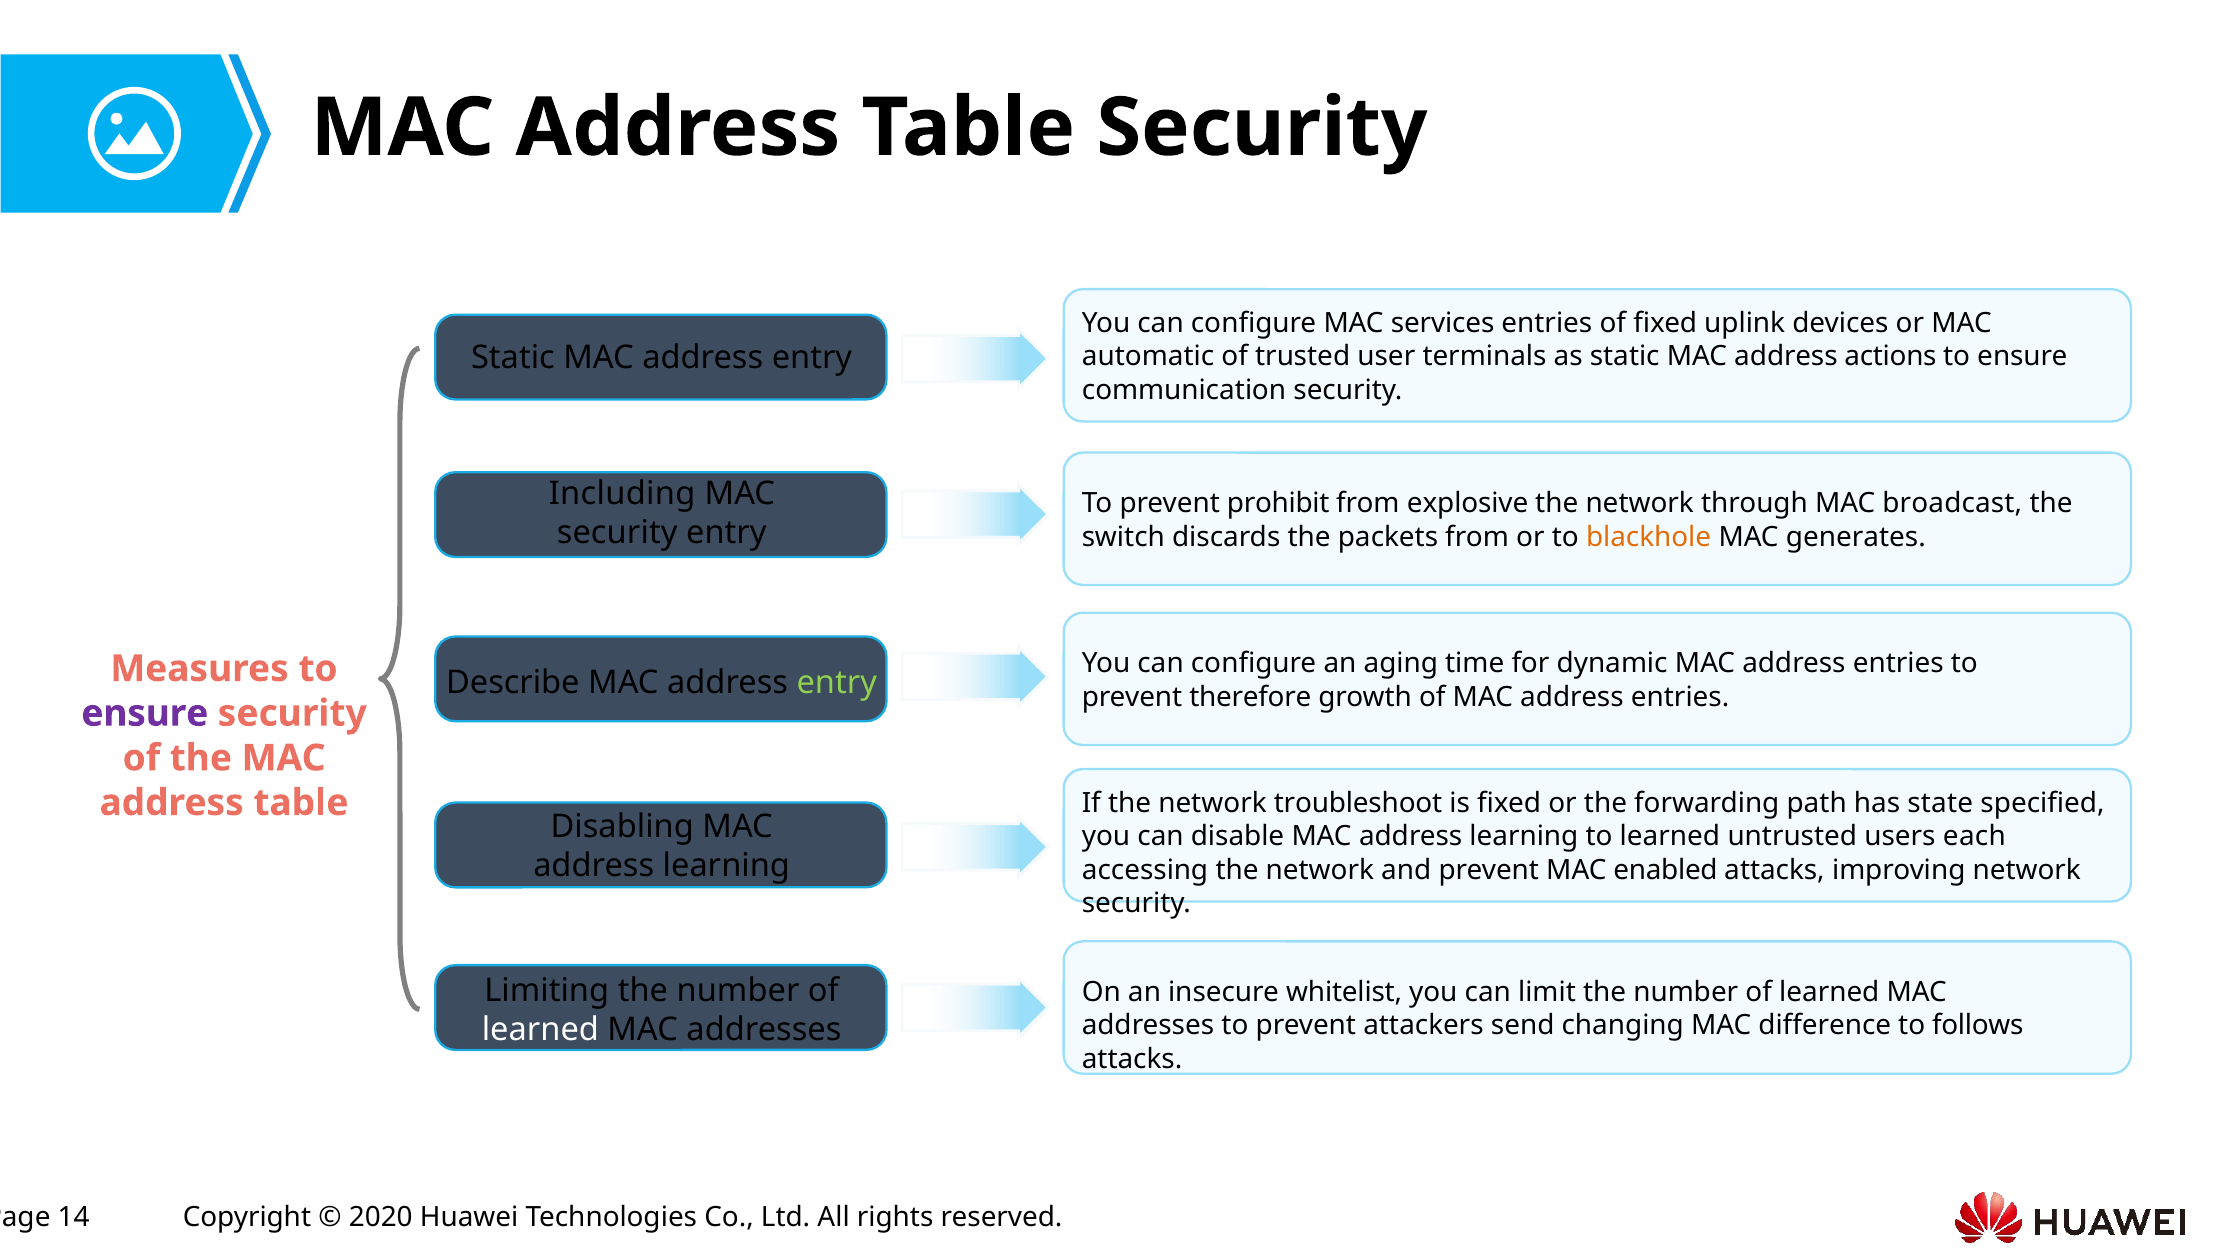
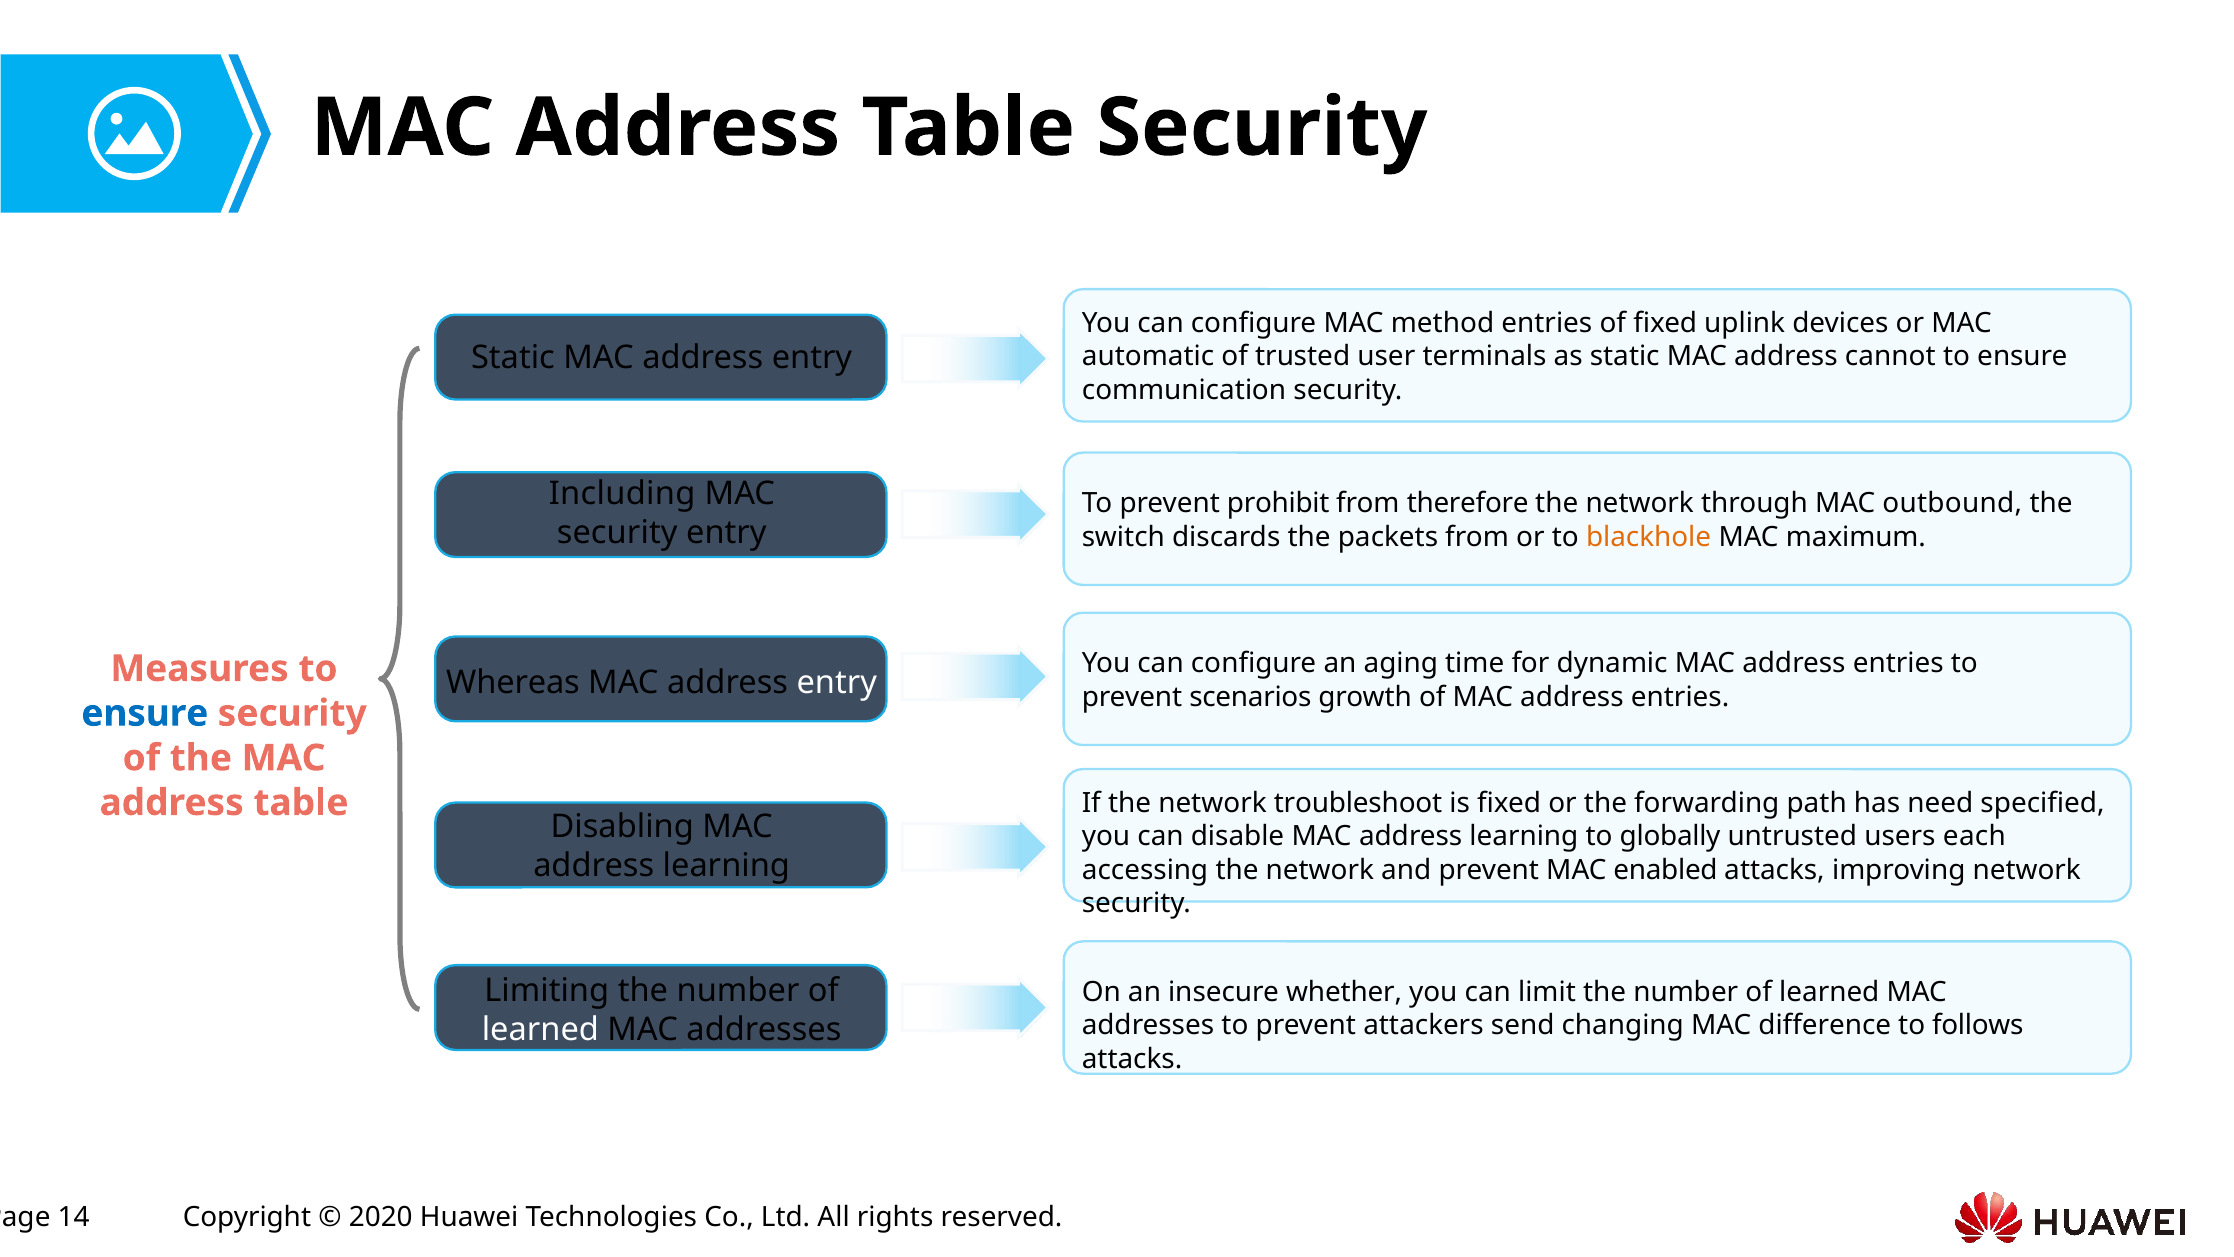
services: services -> method (1442, 323)
actions: actions -> cannot (1890, 356)
explosive: explosive -> therefore (1468, 503)
broadcast: broadcast -> outbound (1952, 503)
generates: generates -> maximum (1856, 537)
Describe: Describe -> Whereas (513, 683)
entry colour: light green -> white (837, 683)
therefore: therefore -> scenarios (1250, 697)
ensure colour: purple -> blue (145, 713)
state: state -> need (1940, 803)
to learned: learned -> globally (1670, 836)
whitelist: whitelist -> whether (1344, 992)
